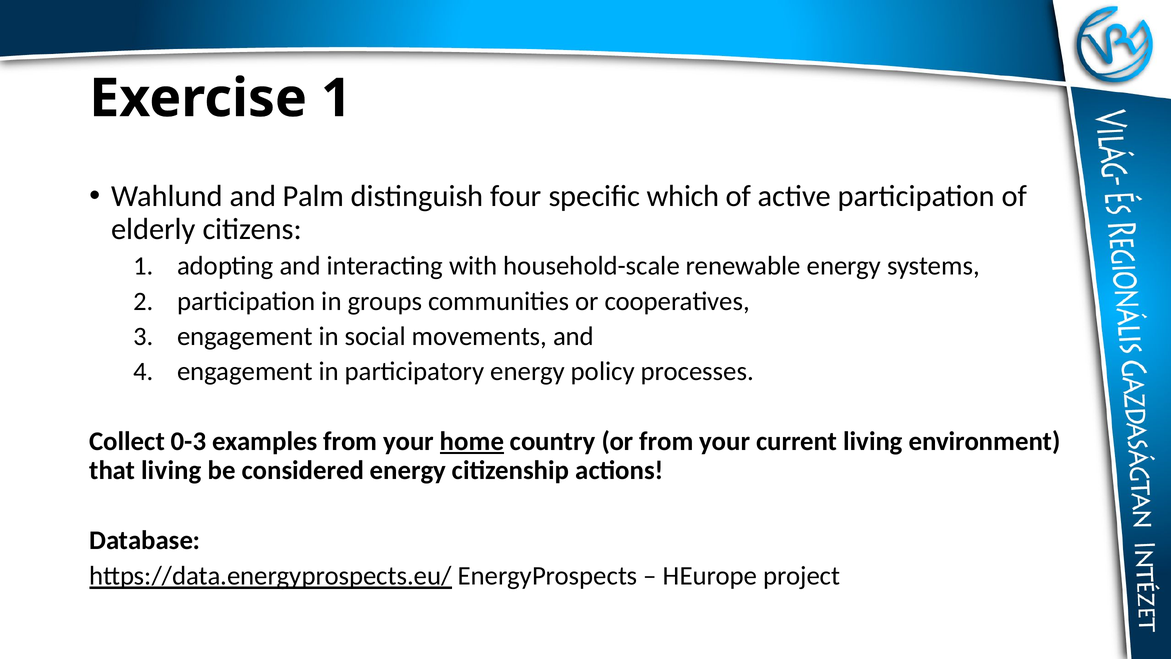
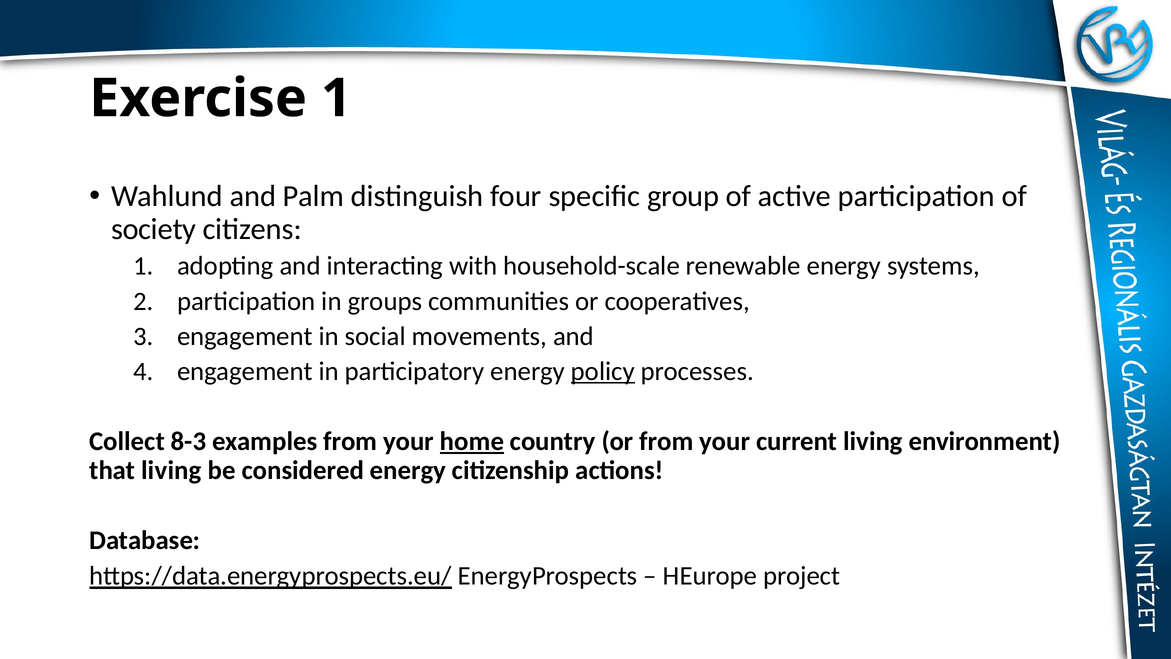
which: which -> group (683, 196)
elderly: elderly -> society (154, 229)
policy underline: none -> present (603, 371)
0-3: 0-3 -> 8-3 (189, 441)
